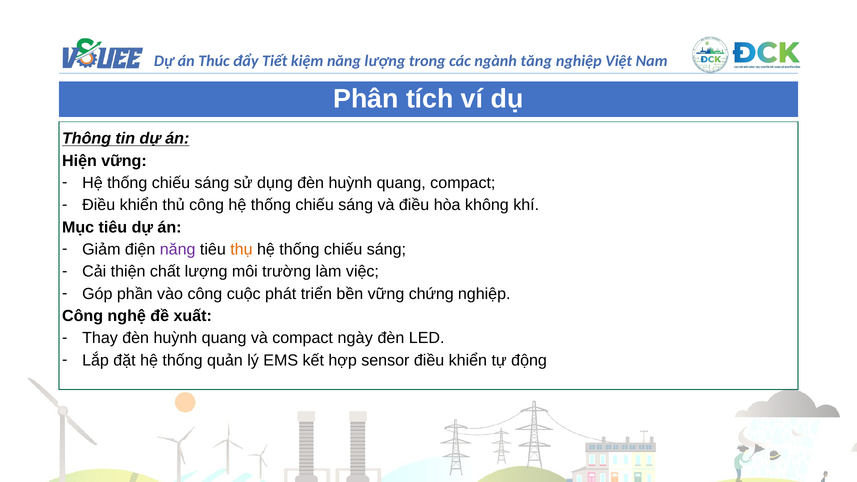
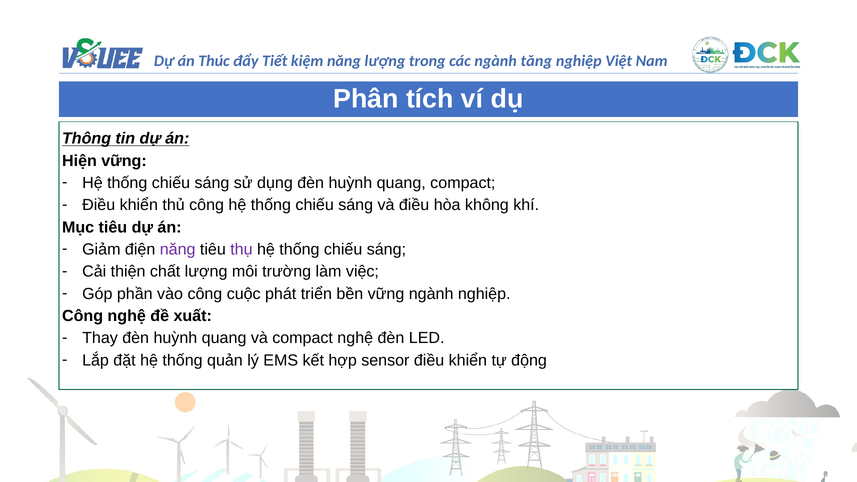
thụ colour: orange -> purple (241, 249)
vững chứng: chứng -> ngành (431, 294)
compact ngày: ngày -> nghệ (355, 338)
